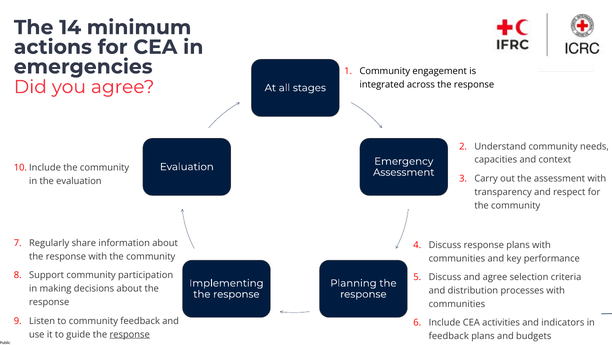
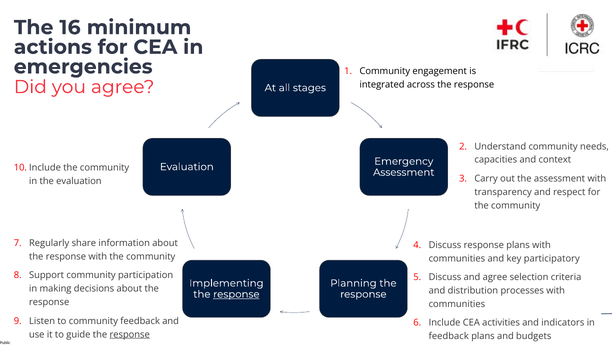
14: 14 -> 16 (70, 27)
performance: performance -> participatory (552, 258)
response underline: none -> present (236, 294)
